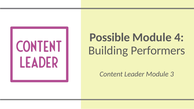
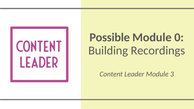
4: 4 -> 0 (179, 37)
Performers: Performers -> Recordings (158, 51)
